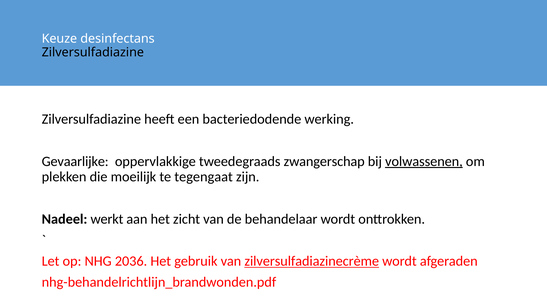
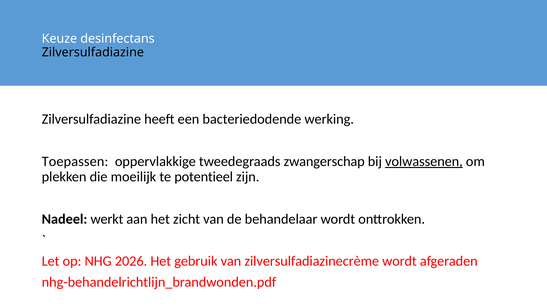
Gevaarlijke: Gevaarlijke -> Toepassen (75, 161)
tegengaat: tegengaat -> potentieel (204, 177)
2036: 2036 -> 2026 (131, 261)
zilversulfadiazinecrème underline: present -> none (312, 261)
